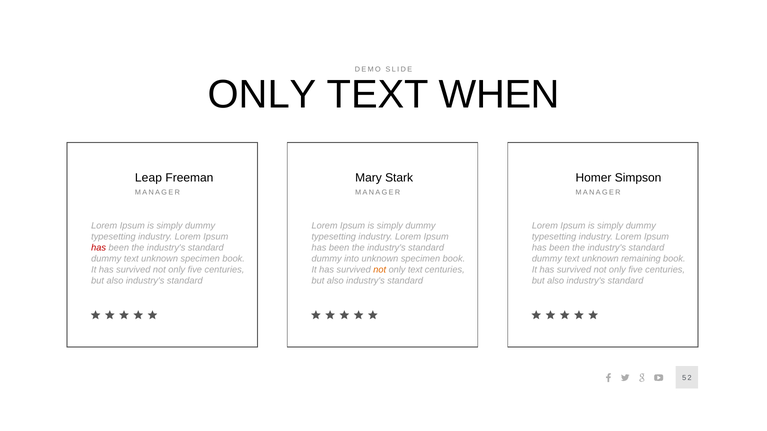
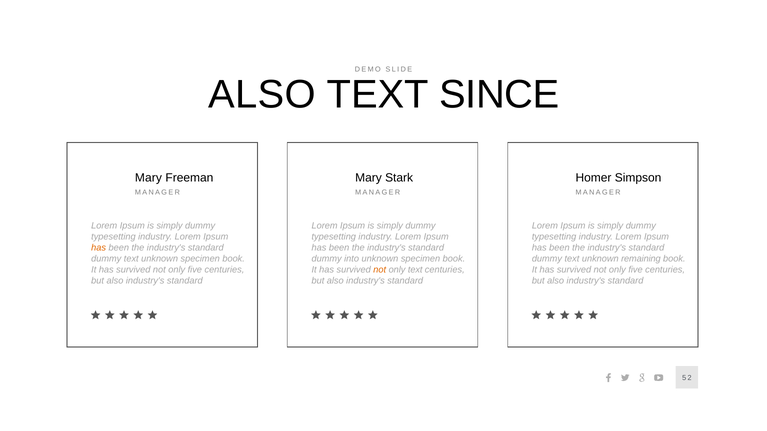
ONLY: ONLY -> ALSO (262, 95)
WHEN: WHEN -> SINCE (499, 95)
Leap: Leap -> Mary (148, 178)
has colour: red -> orange (99, 248)
